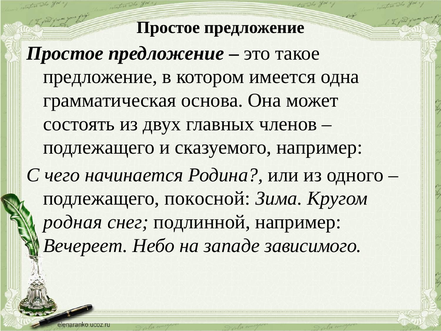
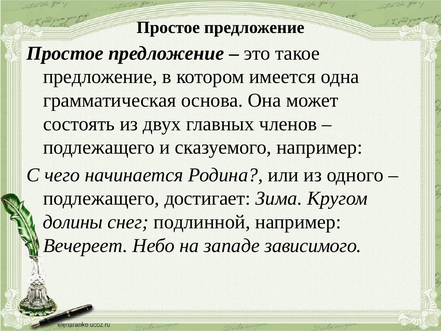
покосной: покосной -> достигает (207, 198)
родная: родная -> долины (73, 222)
